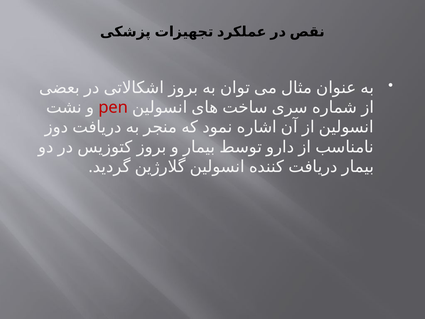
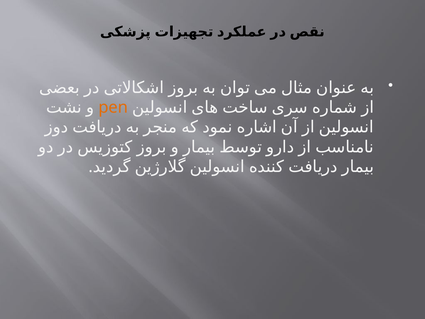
pen colour: red -> orange (113, 107)
